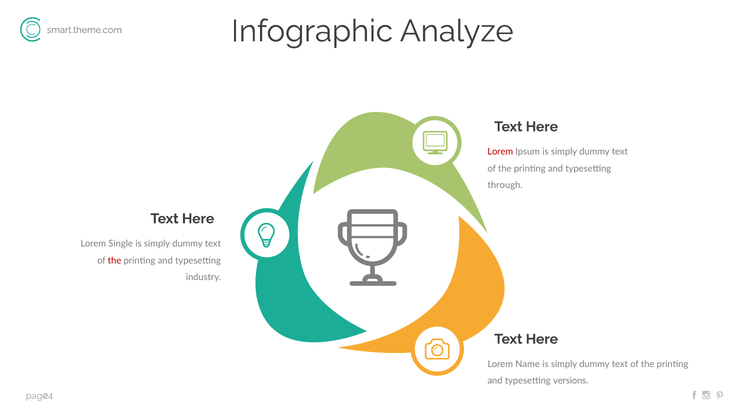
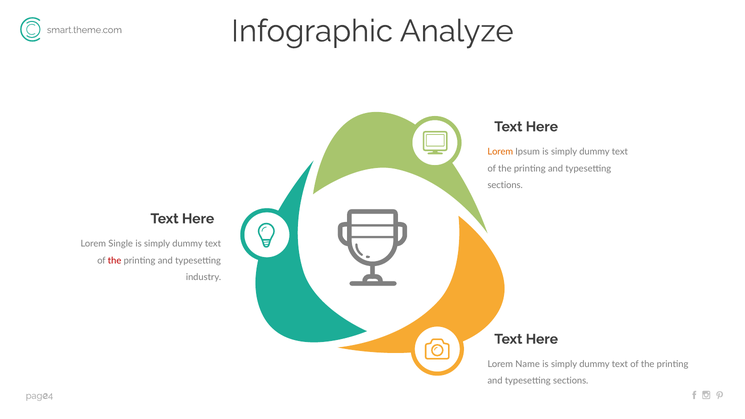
Lorem colour: red -> orange (500, 152)
through: through -> sections (505, 185)
versions: versions -> sections (571, 381)
